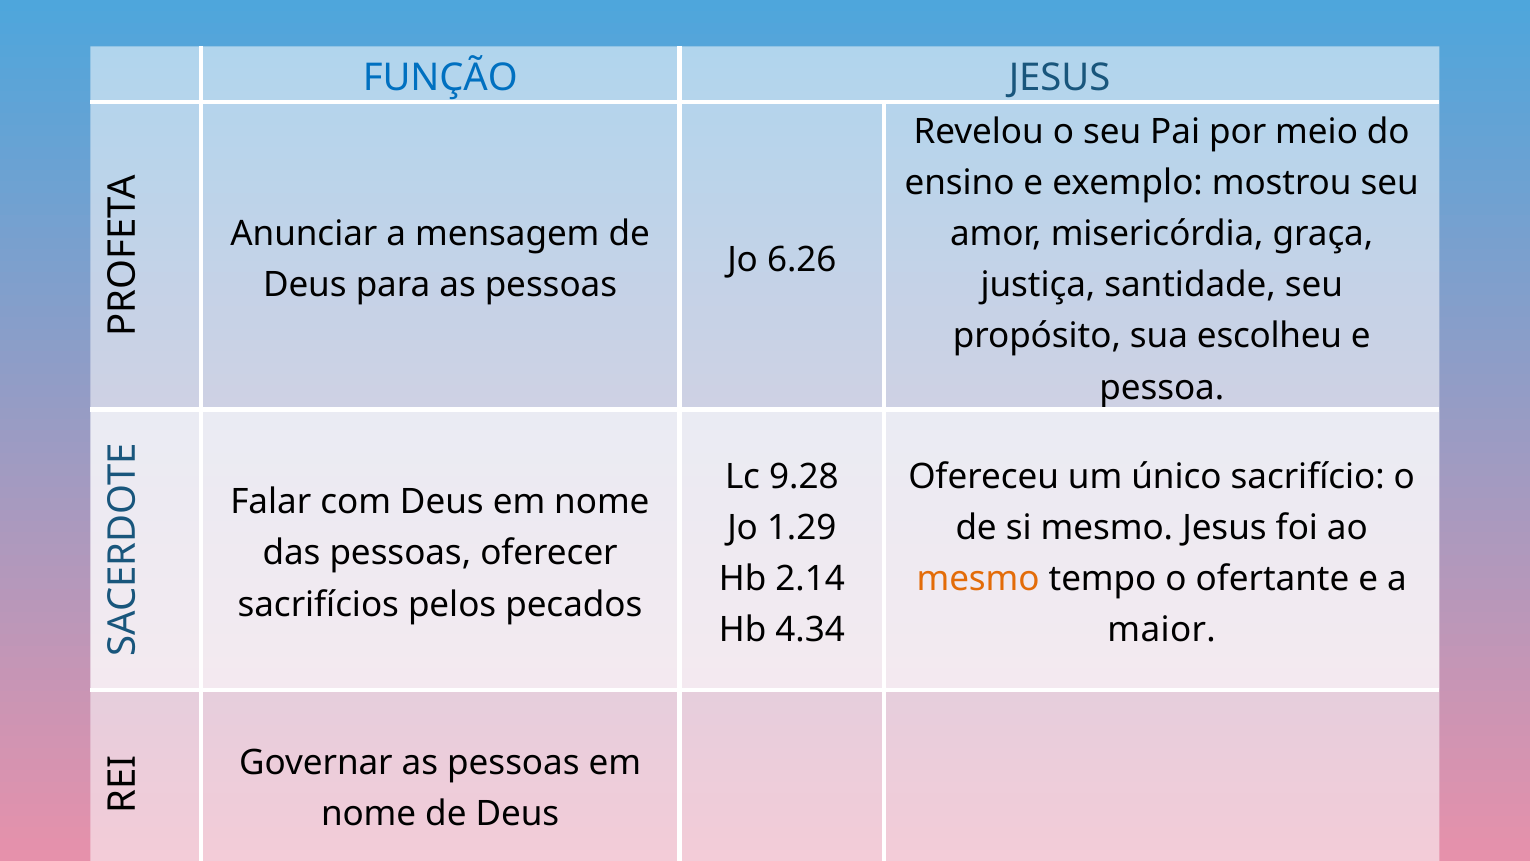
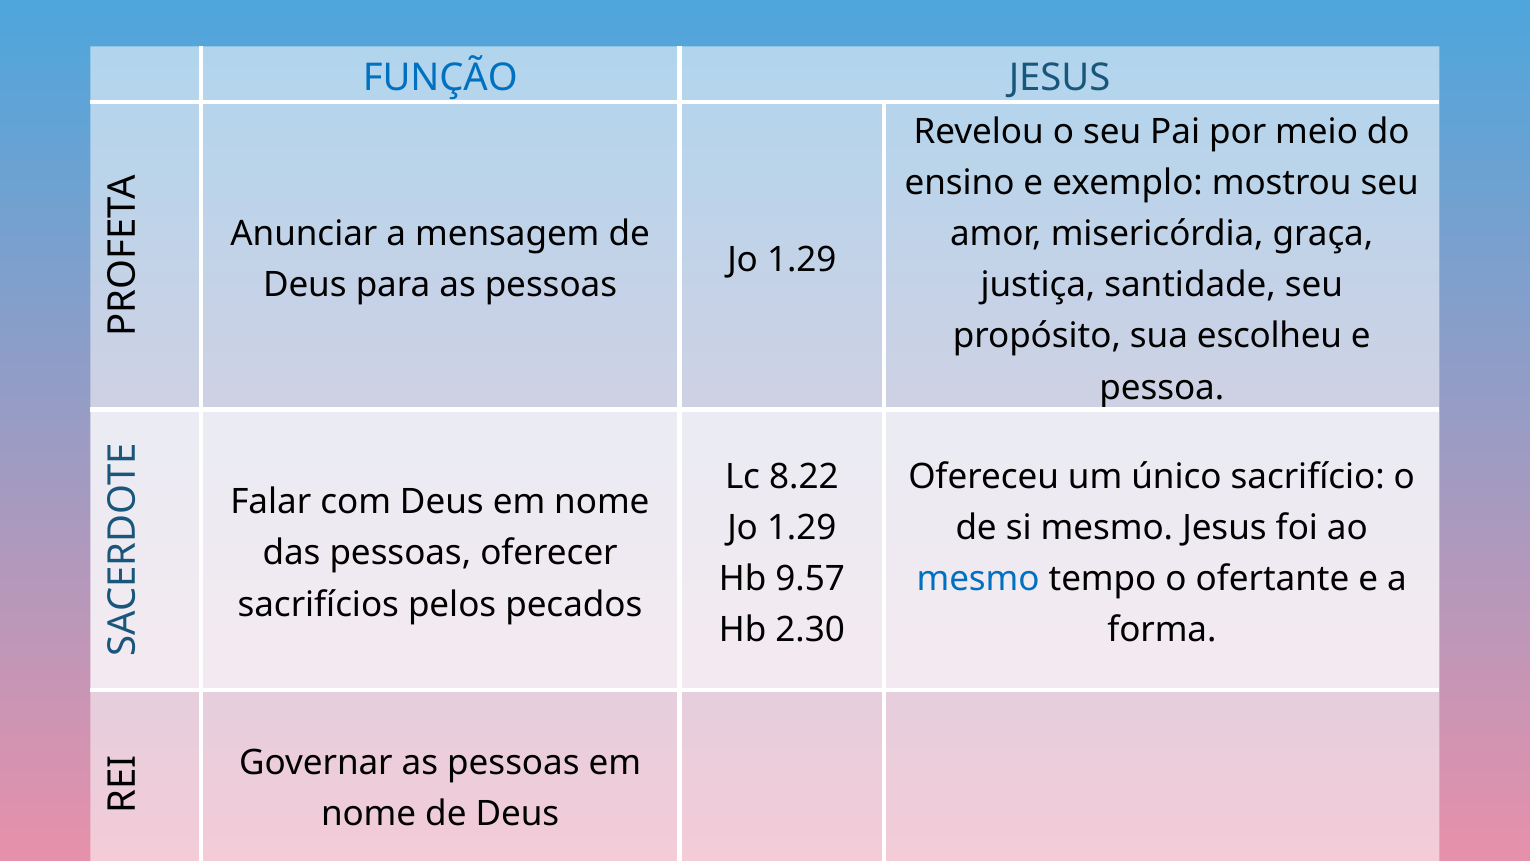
6.26: 6.26 -> 1.29 (802, 259)
9.28: 9.28 -> 8.22 (804, 476)
2.14: 2.14 -> 9.57 (810, 579)
mesmo colour: orange -> blue (978, 579)
4.34: 4.34 -> 2.30 (810, 630)
maior: maior -> forma (1162, 630)
